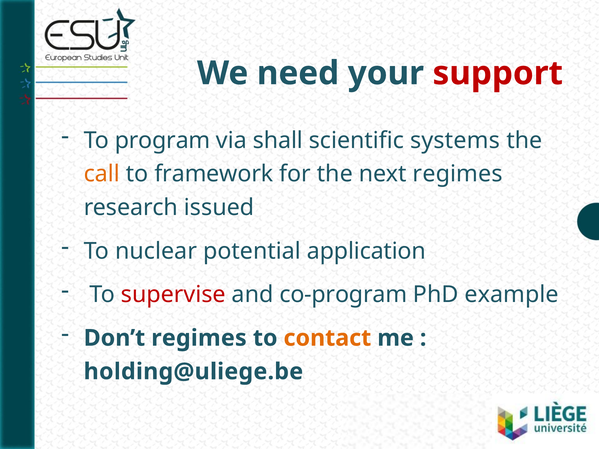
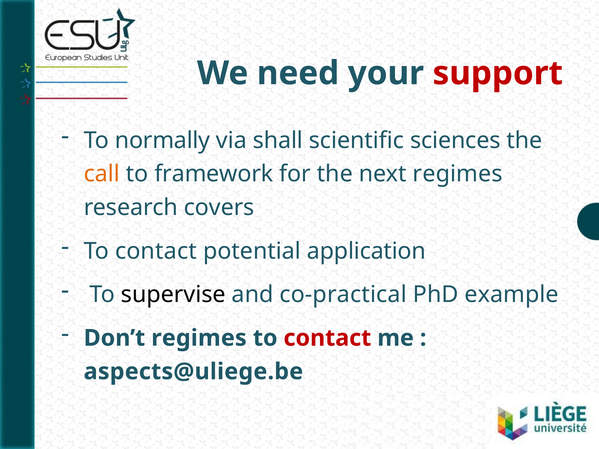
program: program -> normally (163, 140)
systems: systems -> sciences (455, 140)
issued: issued -> covers (219, 208)
nuclear: nuclear -> contact (156, 251)
supervise colour: red -> black (173, 295)
co-program: co-program -> co-practical (343, 295)
contact colour: orange -> red (327, 338)
holding@uliege.be: holding@uliege.be -> aspects@uliege.be (193, 372)
